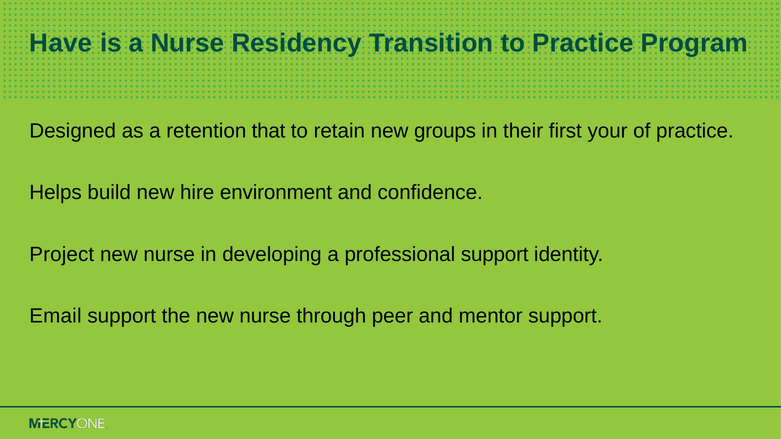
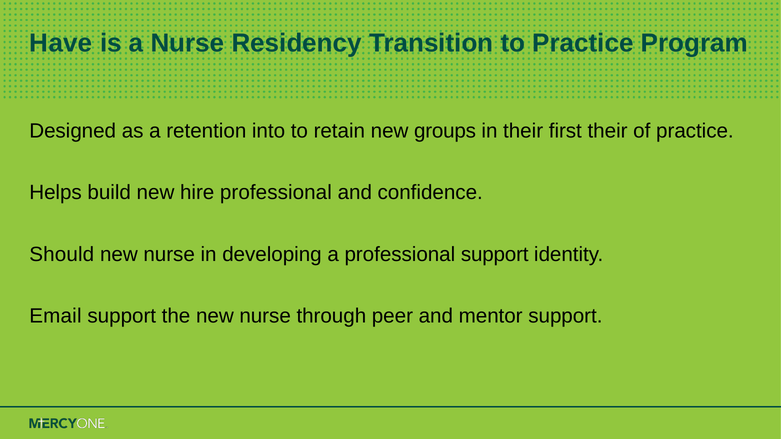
that: that -> into (268, 131)
first your: your -> their (608, 131)
hire environment: environment -> professional (276, 193)
Project: Project -> Should (62, 255)
